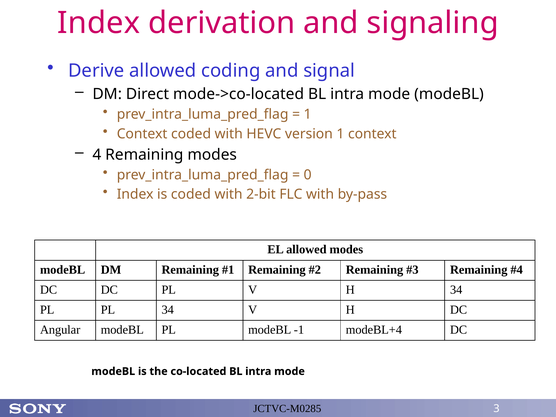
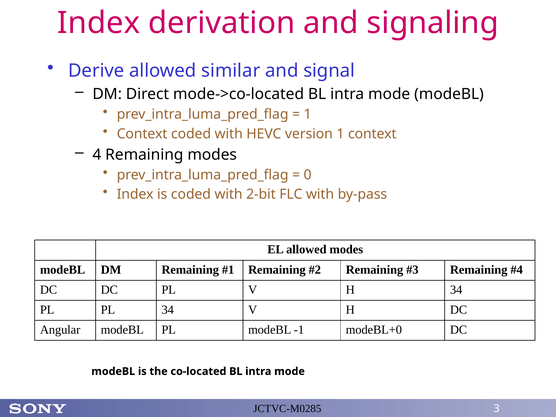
coding: coding -> similar (231, 71)
modeBL+4: modeBL+4 -> modeBL+0 (374, 330)
